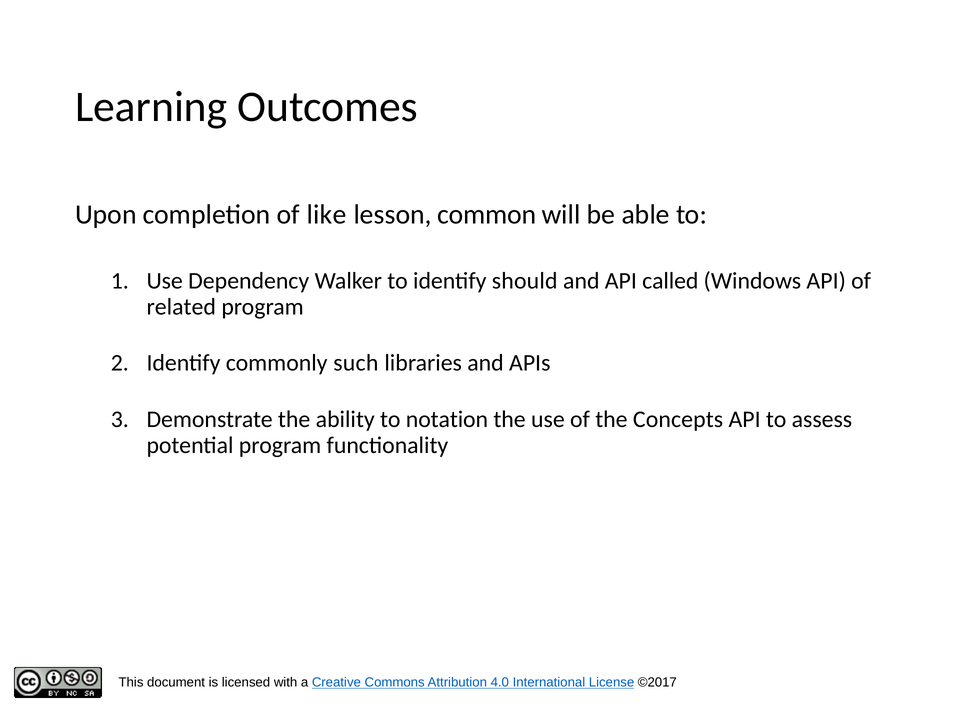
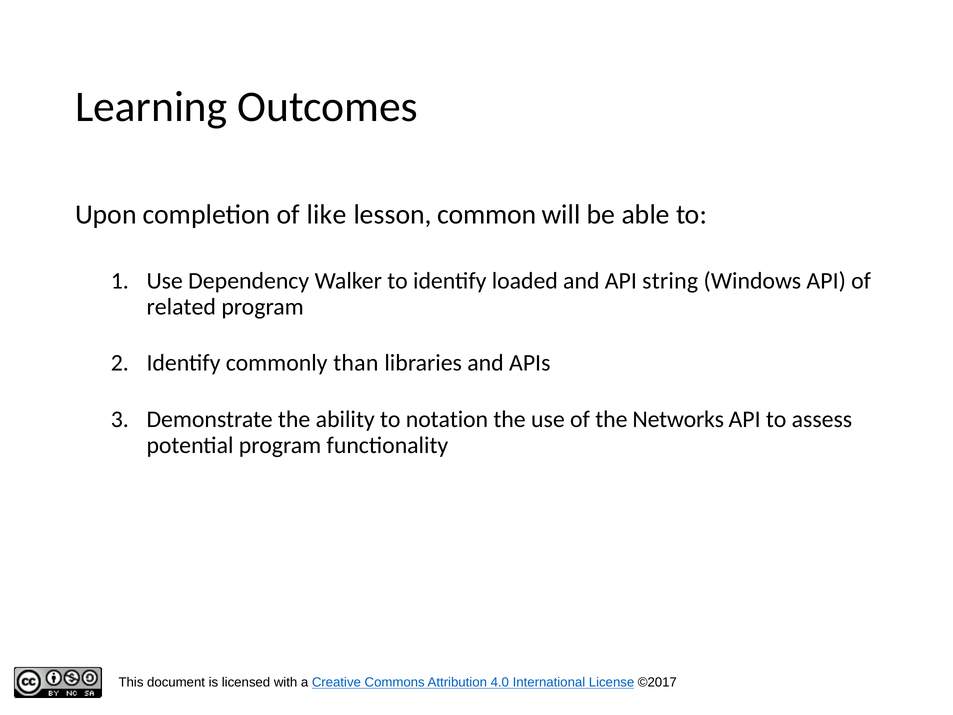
should: should -> loaded (525, 281)
called: called -> string (670, 281)
such: such -> than (356, 363)
Concepts: Concepts -> Networks (678, 419)
